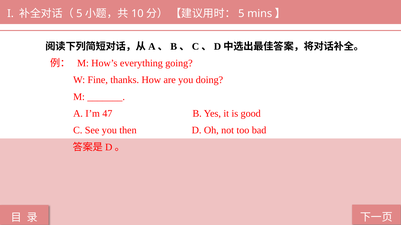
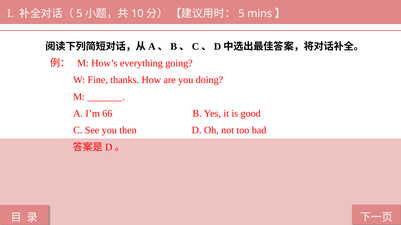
47: 47 -> 66 (107, 114)
